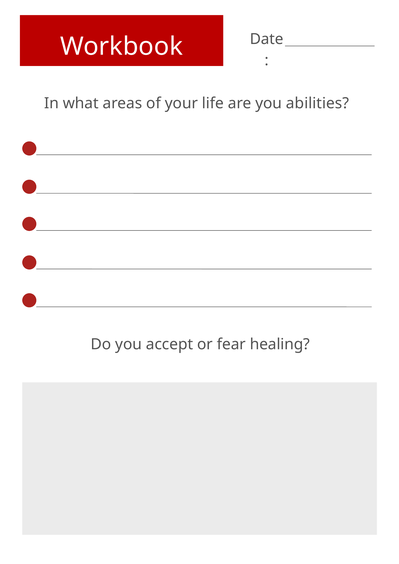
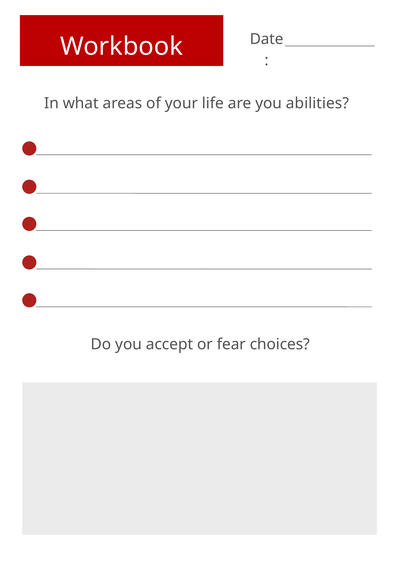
healing: healing -> choices (280, 345)
